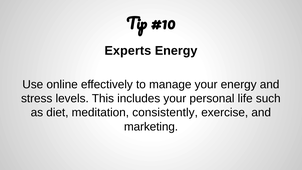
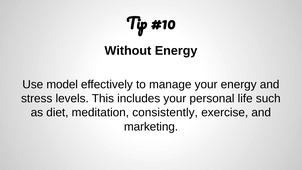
Experts: Experts -> Without (128, 51)
online: online -> model (62, 84)
